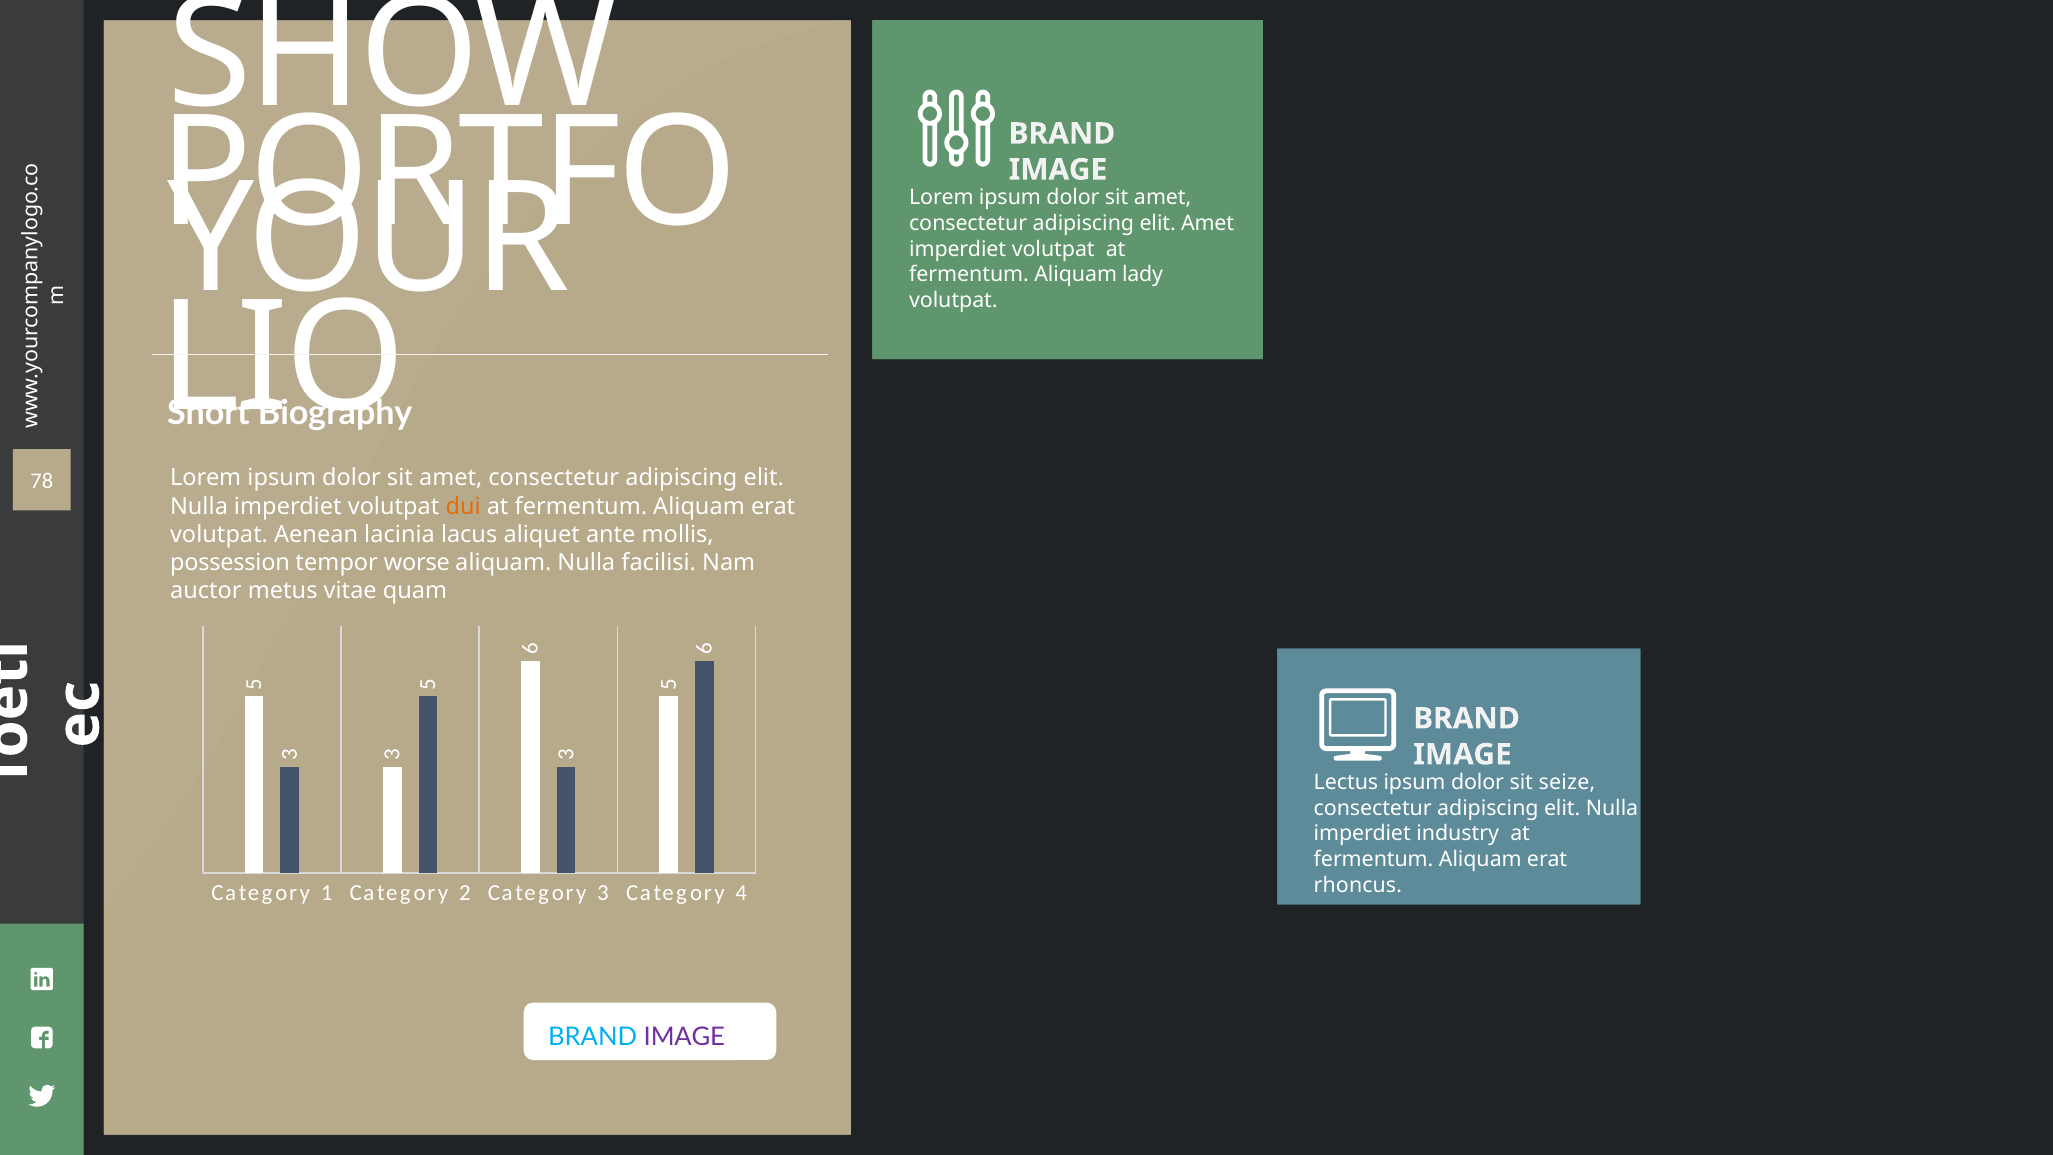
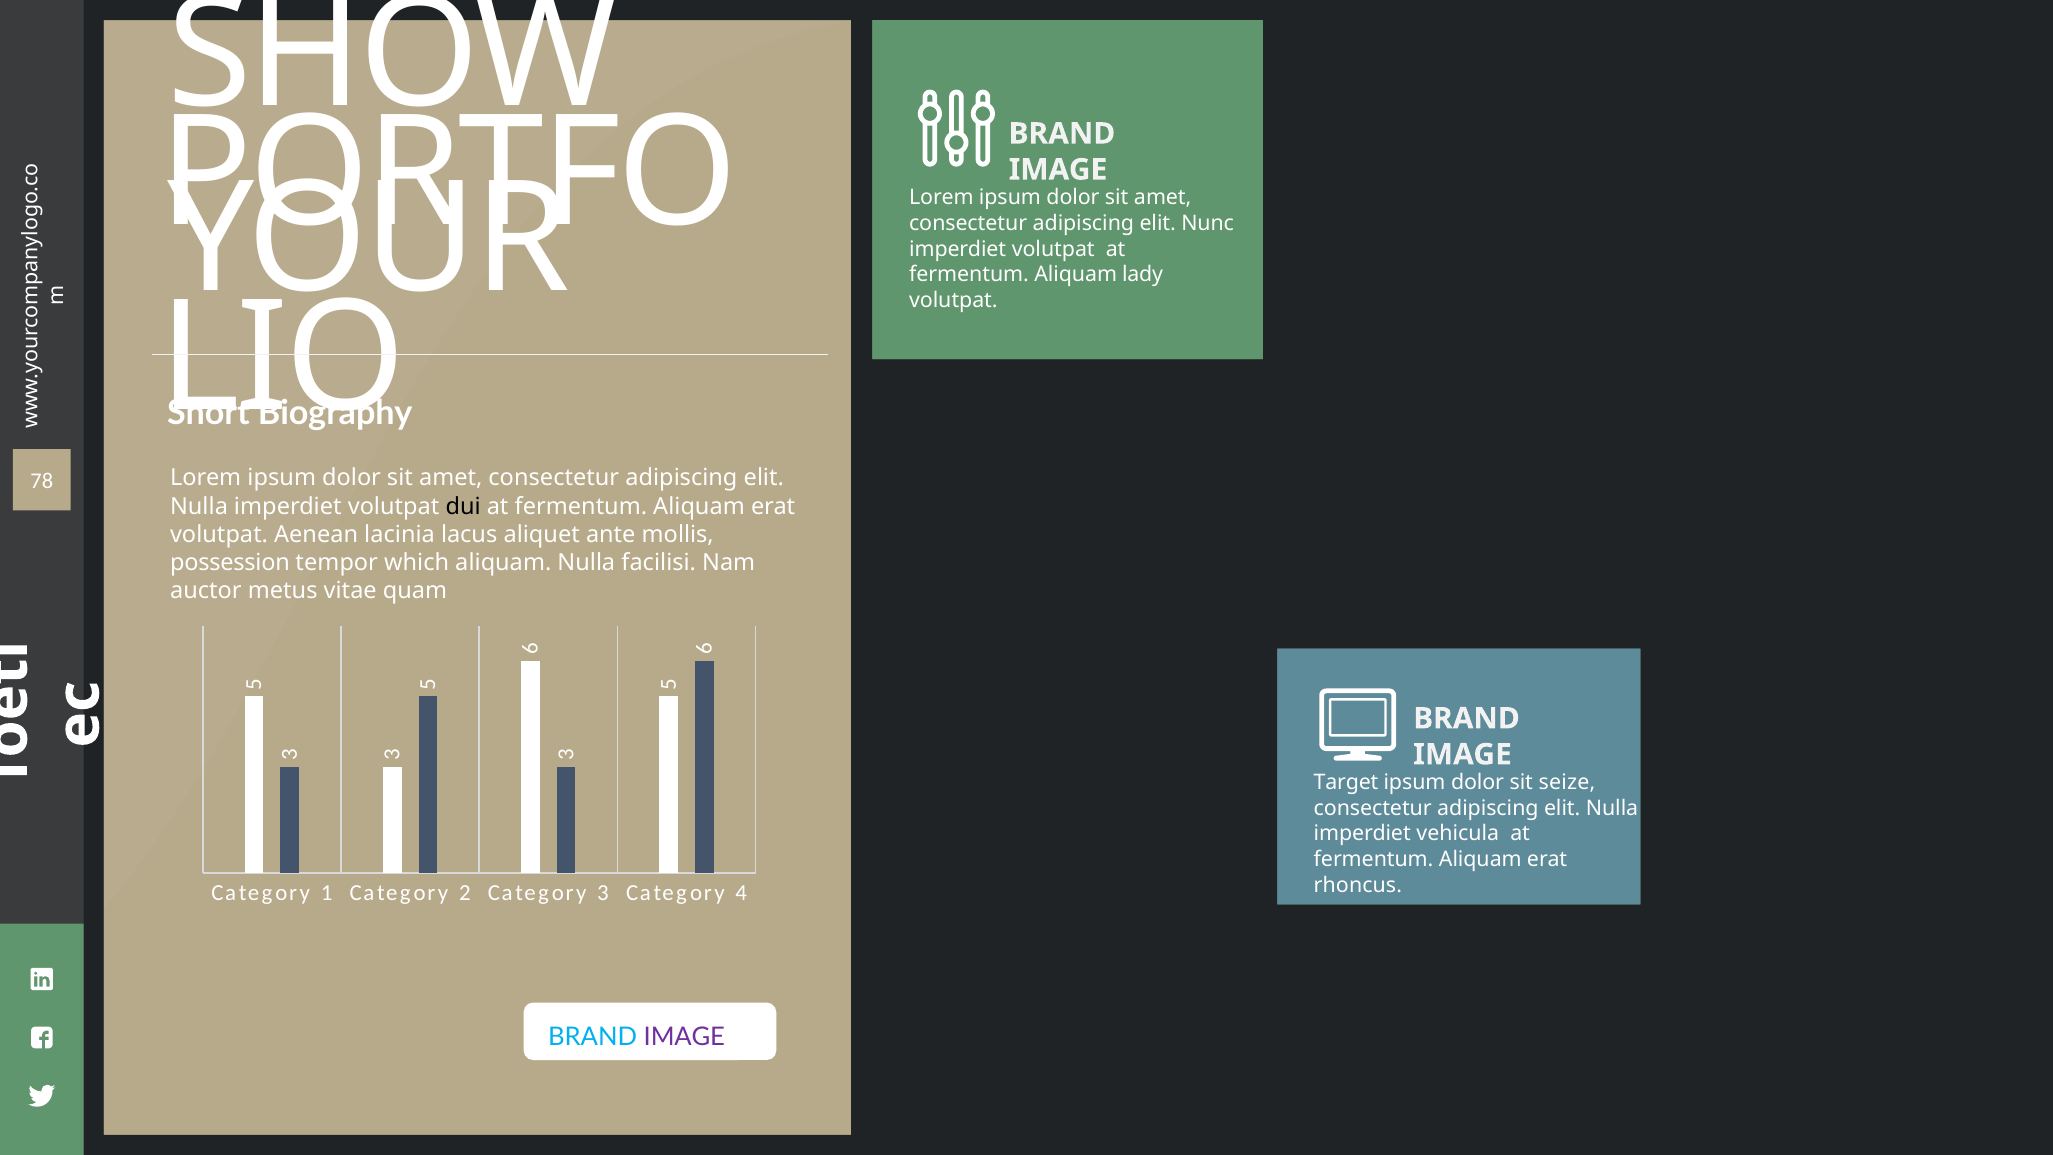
elit Amet: Amet -> Nunc (1208, 223)
dui colour: orange -> black (463, 506)
worse: worse -> which (417, 563)
Lectus: Lectus -> Target (1346, 782)
industry: industry -> vehicula (1458, 834)
